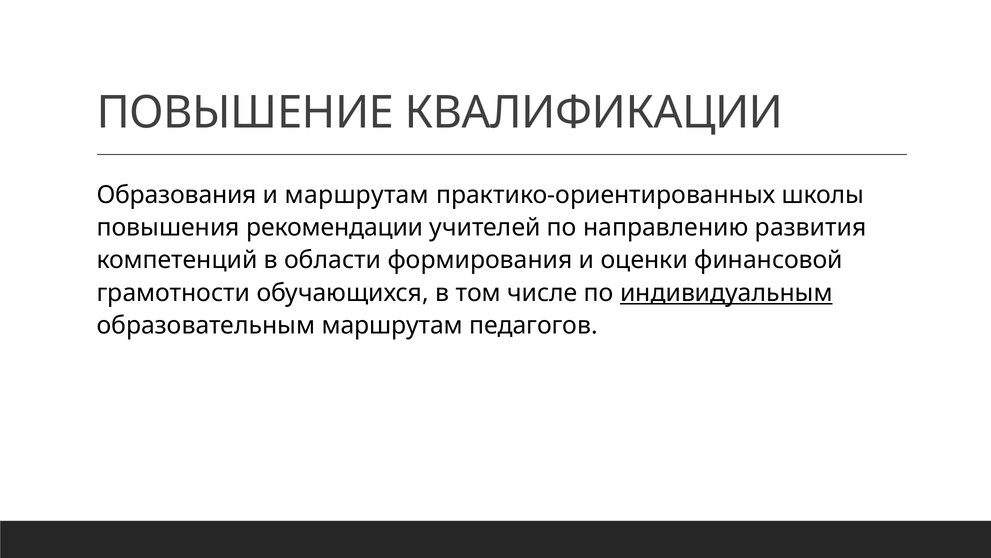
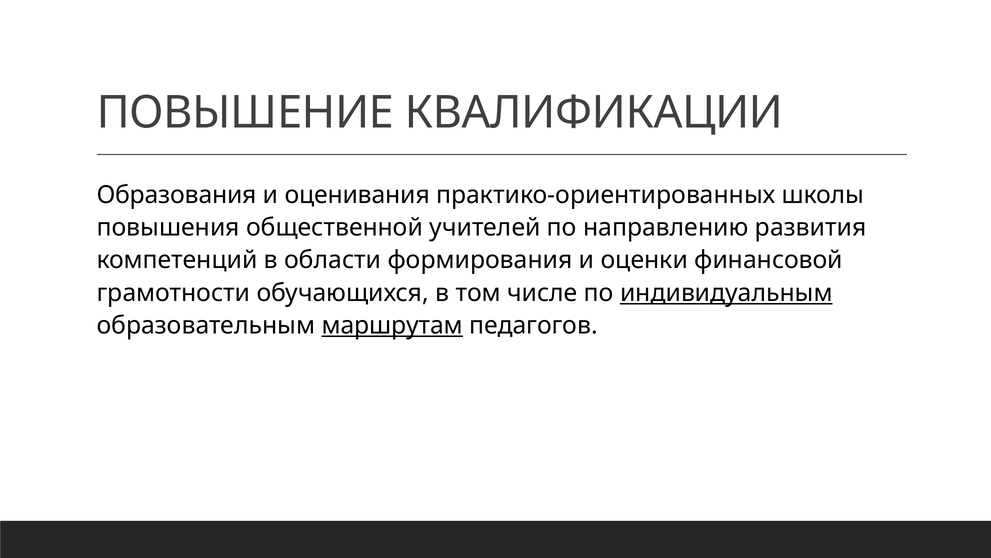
и маршрутам: маршрутам -> оценивания (357, 195)
рекомендации: рекомендации -> общественной (335, 227)
маршрутам underline: none -> present (392, 325)
